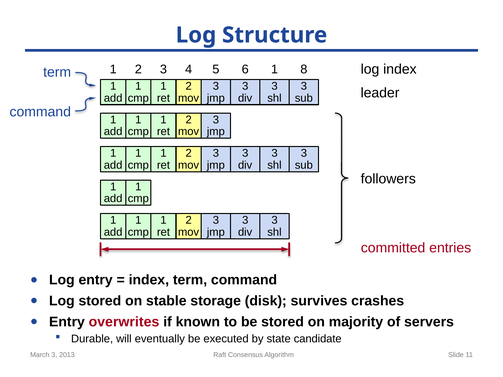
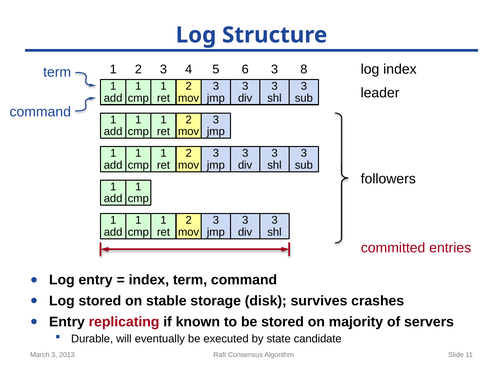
6 1: 1 -> 3 (275, 70)
overwrites: overwrites -> replicating (124, 322)
